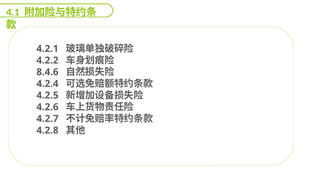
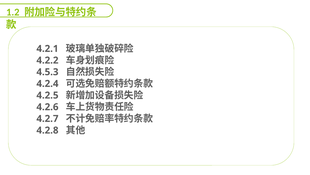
4.1: 4.1 -> 1.2 (13, 12)
8.4.6: 8.4.6 -> 4.5.3 (47, 72)
